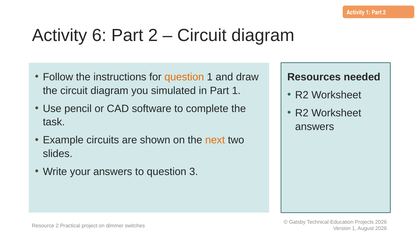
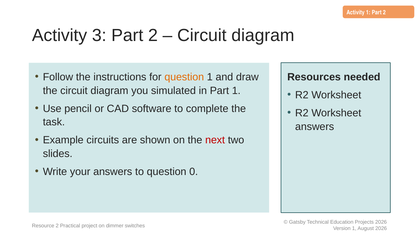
6: 6 -> 3 (99, 35)
next colour: orange -> red (215, 140)
3: 3 -> 0 (194, 171)
